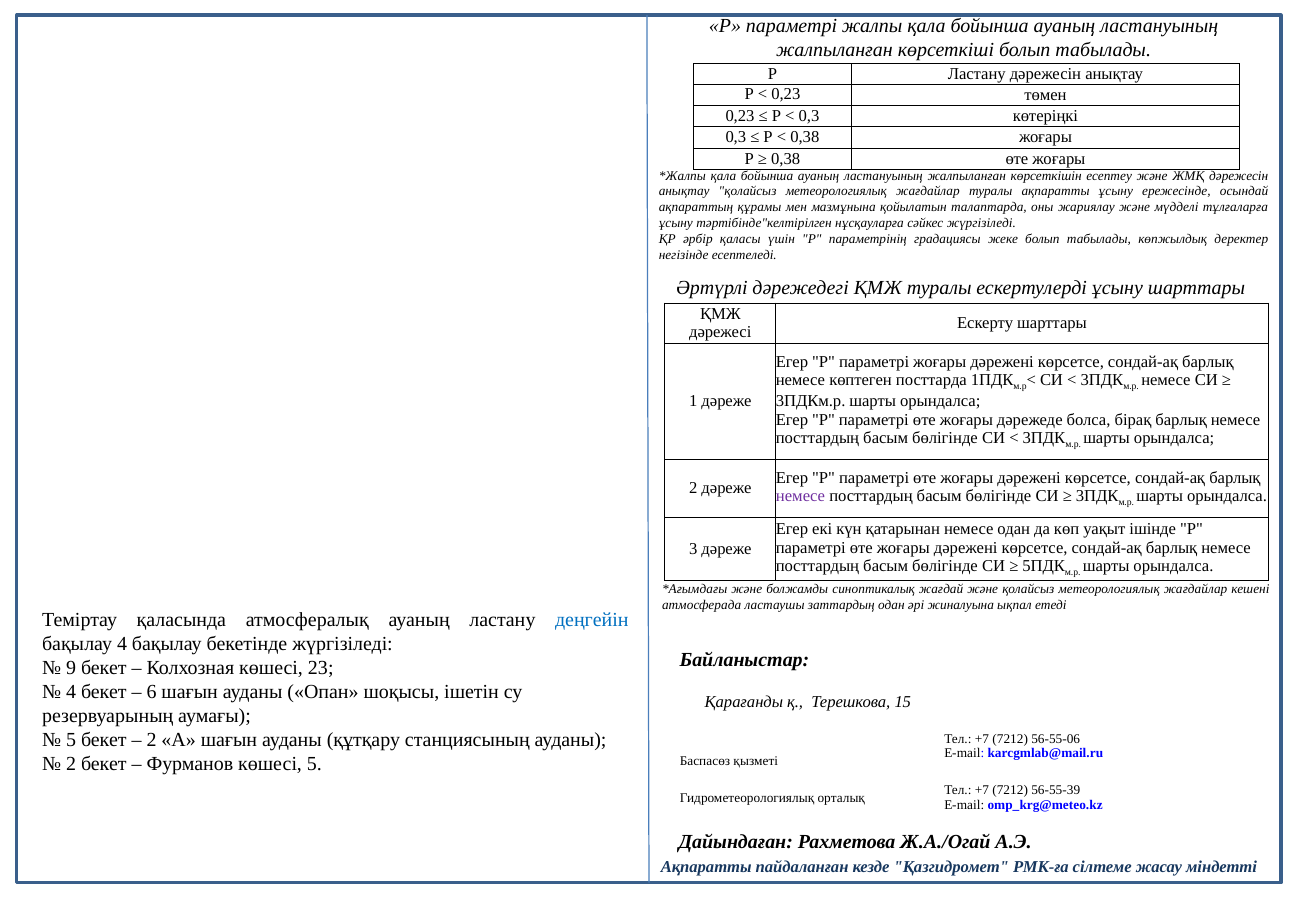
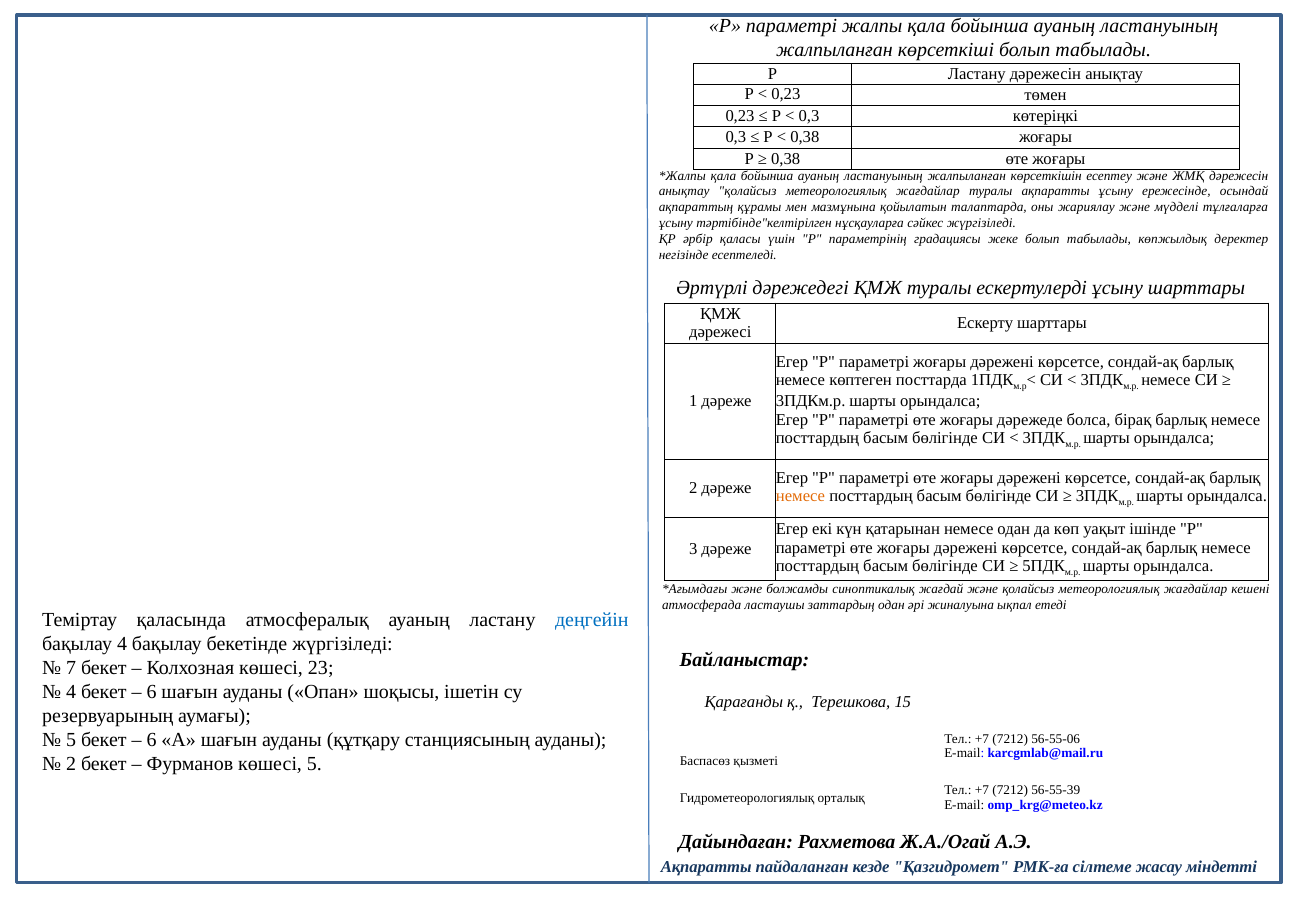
немесе colour: purple -> orange (800, 497)
9: 9 -> 7 (71, 668)
2: 2 -> 6 (152, 740)
